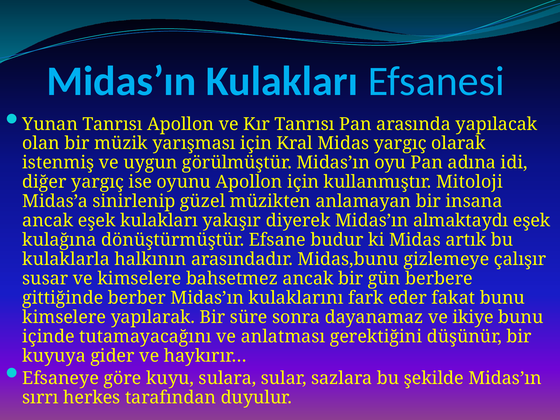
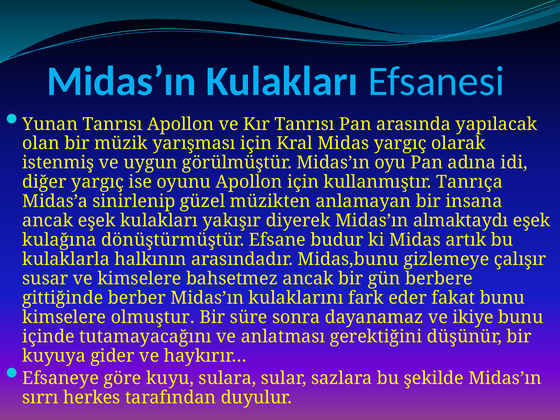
Mitoloji: Mitoloji -> Tanrıça (469, 182)
yapılarak: yapılarak -> olmuştur (153, 317)
